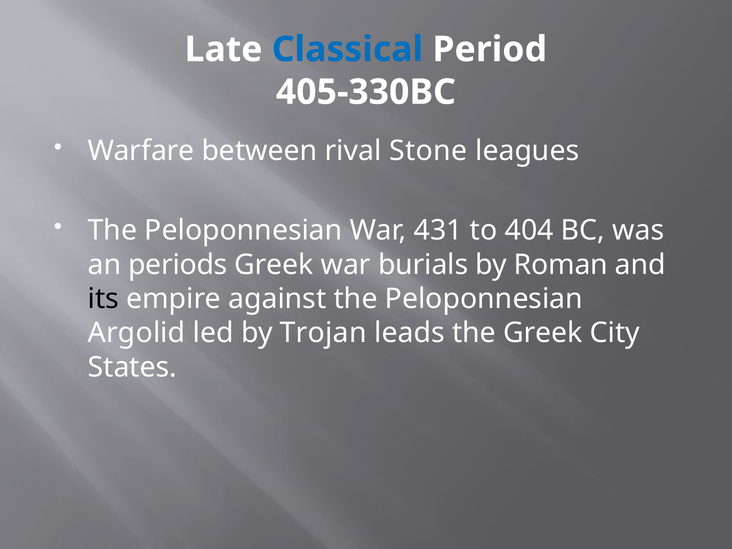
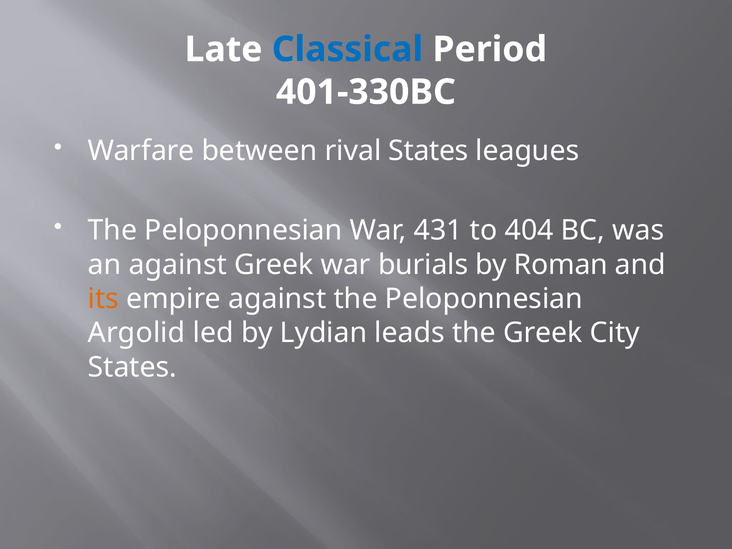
405-330BC: 405-330BC -> 401-330BC (366, 92)
rival Stone: Stone -> States (428, 151)
an periods: periods -> against (178, 265)
its colour: black -> orange (103, 299)
Trojan: Trojan -> Lydian (324, 333)
